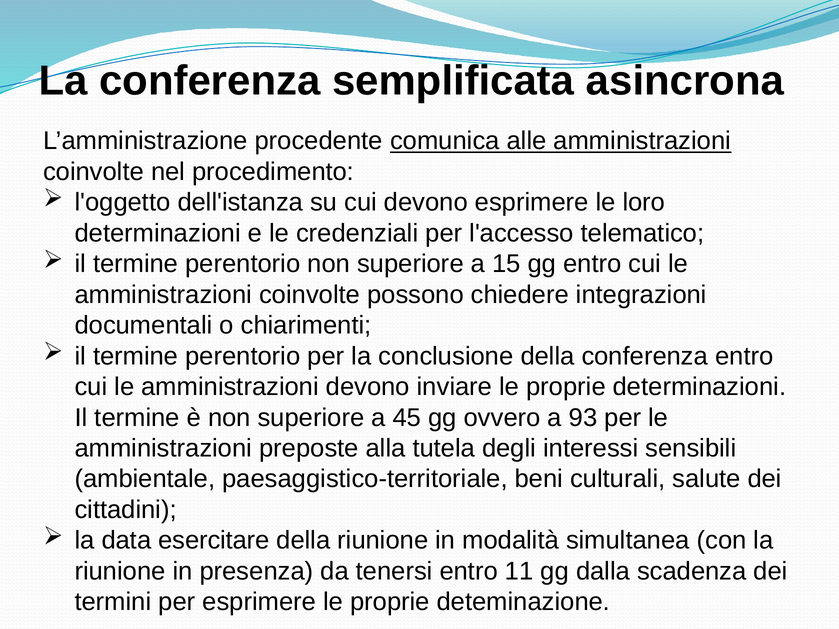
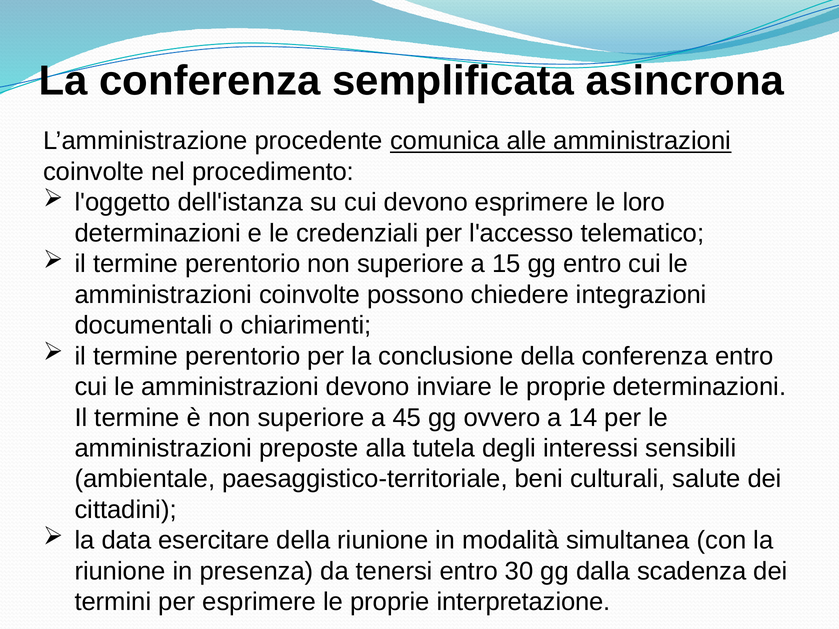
93: 93 -> 14 (583, 418)
11: 11 -> 30 (519, 571)
deteminazione: deteminazione -> interpretazione (523, 602)
